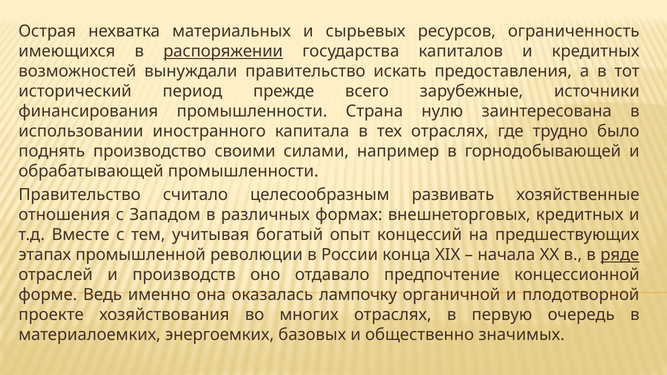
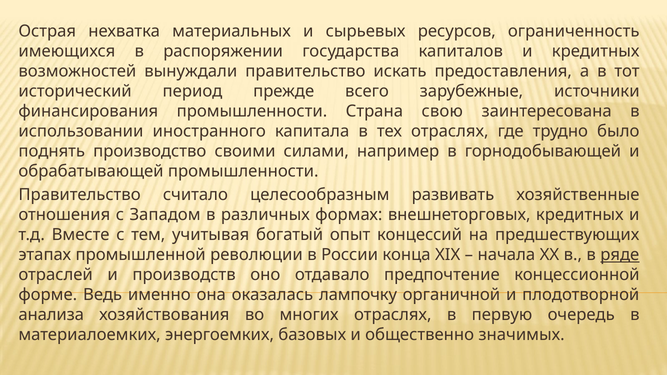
распоряжении underline: present -> none (223, 51)
нулю: нулю -> свою (442, 111)
проекте: проекте -> анализа (51, 315)
